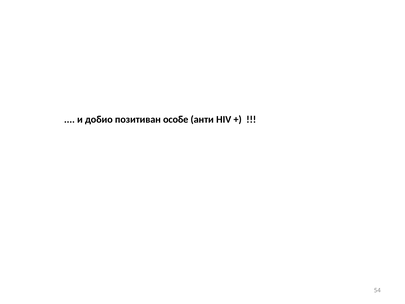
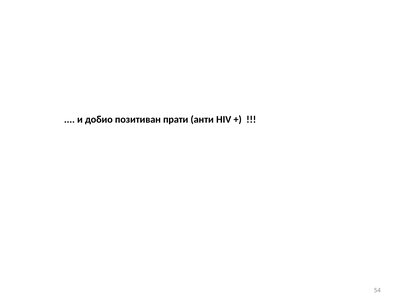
особе: особе -> прати (176, 119)
